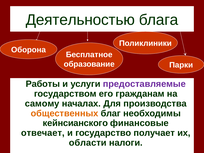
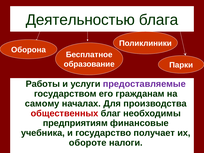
общественных colour: orange -> red (65, 113)
кейнсианского: кейнсианского -> предприятиям (75, 123)
отвечает: отвечает -> учебника (43, 133)
области: области -> обороте (88, 143)
